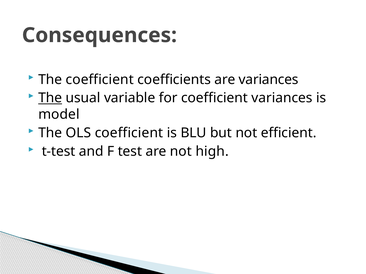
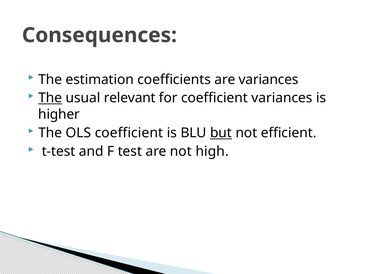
The coefficient: coefficient -> estimation (100, 80)
variable: variable -> relevant (130, 98)
model: model -> higher (59, 115)
but underline: none -> present (221, 133)
